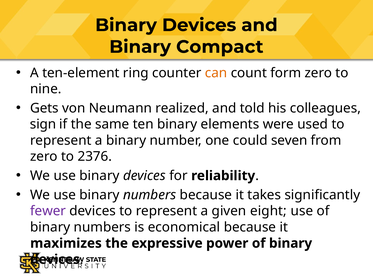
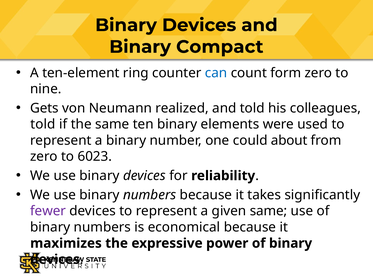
can colour: orange -> blue (216, 73)
sign: sign -> told (43, 125)
seven: seven -> about (289, 141)
2376: 2376 -> 6023 (95, 157)
given eight: eight -> same (269, 212)
